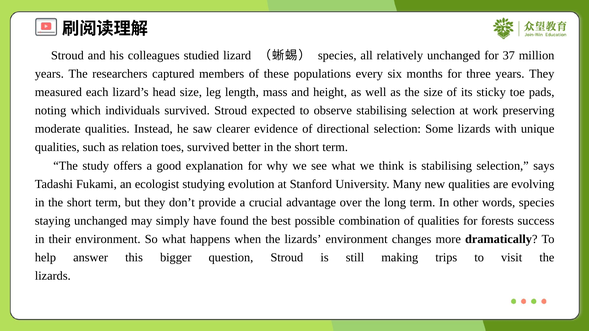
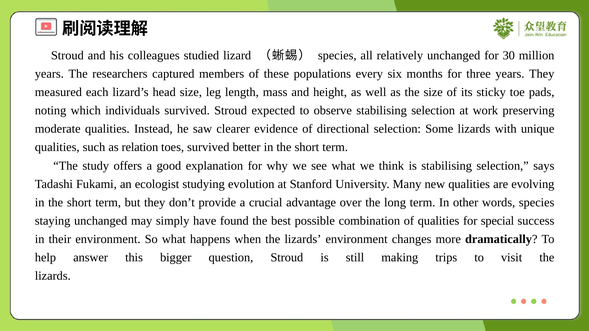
37: 37 -> 30 (509, 55)
forests: forests -> special (497, 221)
